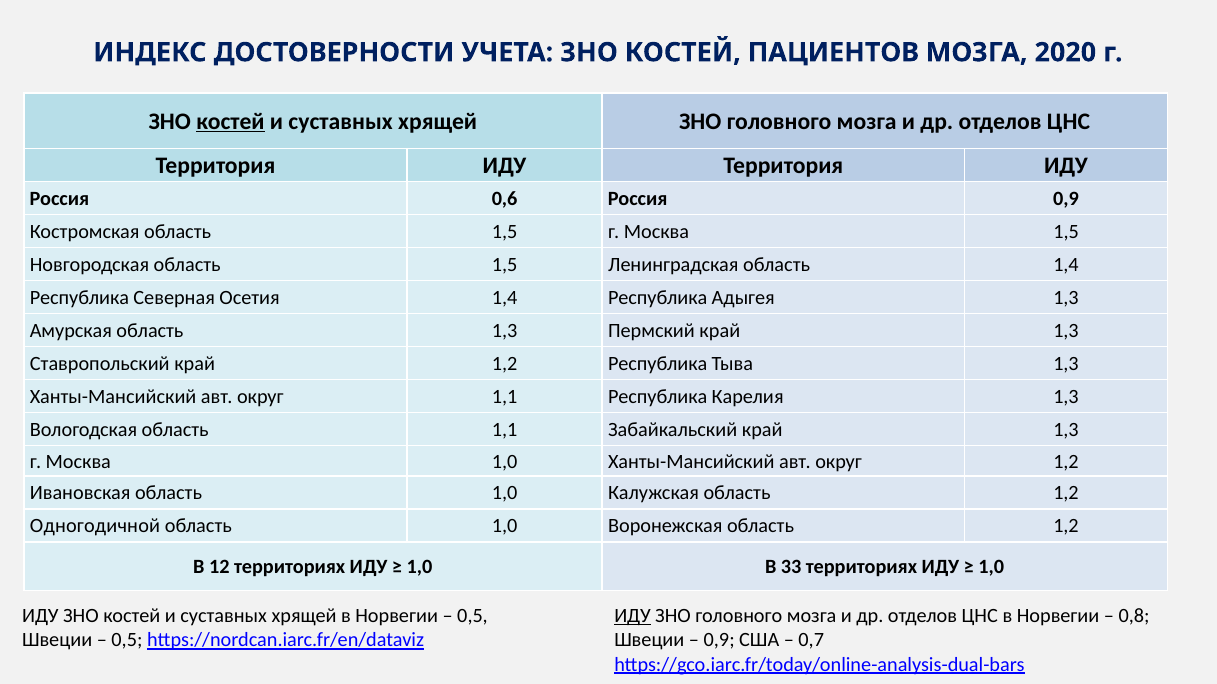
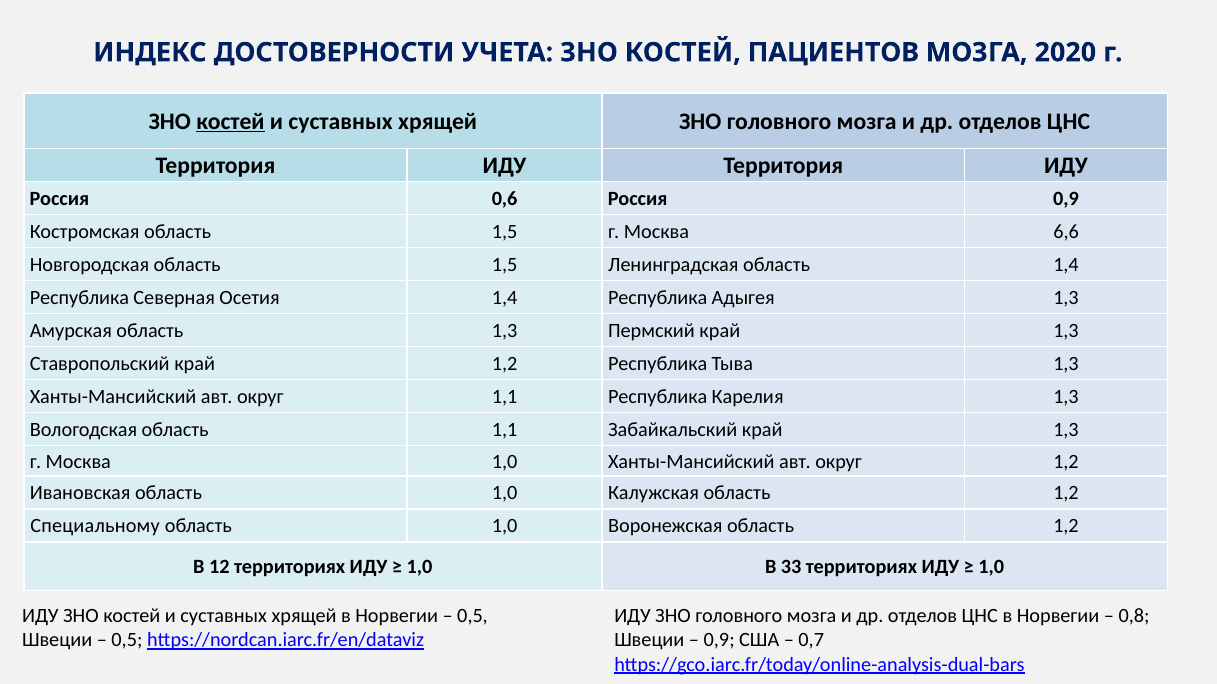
Москва 1,5: 1,5 -> 6,6 (1066, 232)
Одногодичной: Одногодичной -> Специальному (95, 527)
ИДУ underline: present -> none (633, 616)
